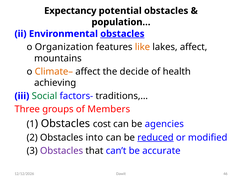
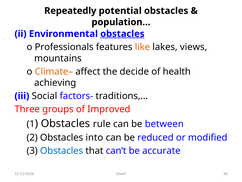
Expectancy: Expectancy -> Repeatedly (70, 11)
Organization: Organization -> Professionals (64, 47)
lakes affect: affect -> views (194, 47)
Social colour: green -> black (44, 96)
Members: Members -> Improved (109, 109)
cost: cost -> rule (102, 124)
agencies: agencies -> between (164, 124)
reduced underline: present -> none (155, 137)
Obstacles colour: purple -> blue (62, 150)
